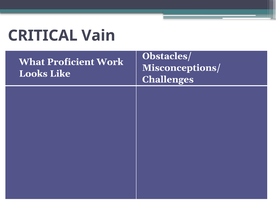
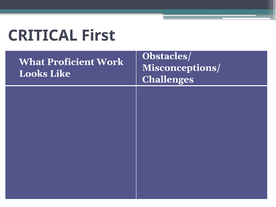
Vain: Vain -> First (98, 36)
